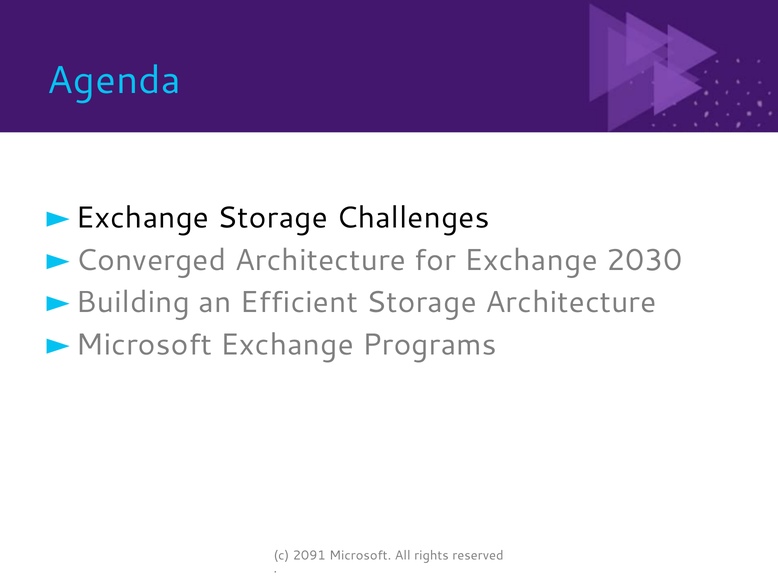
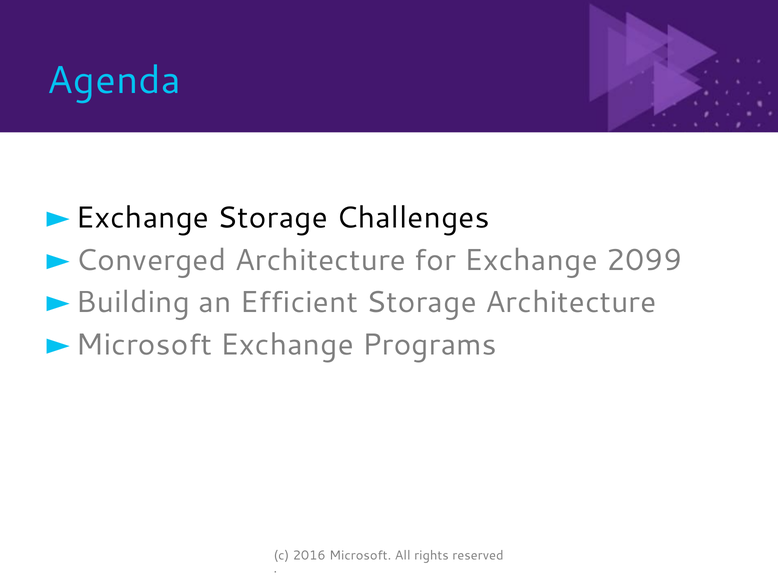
2030: 2030 -> 2099 (644, 260)
2091: 2091 -> 2016 (309, 556)
